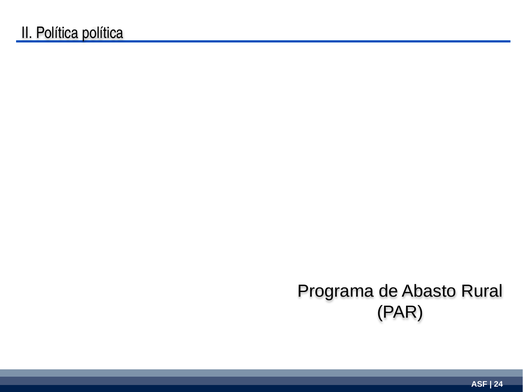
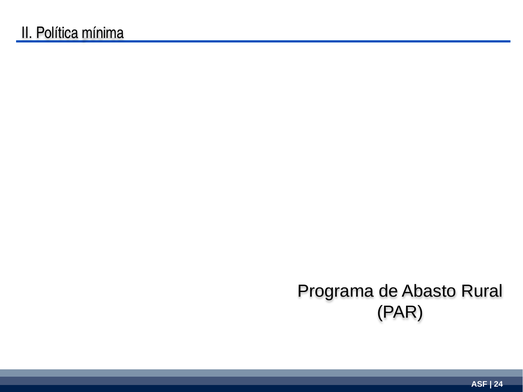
Política política: política -> mínima (103, 33)
